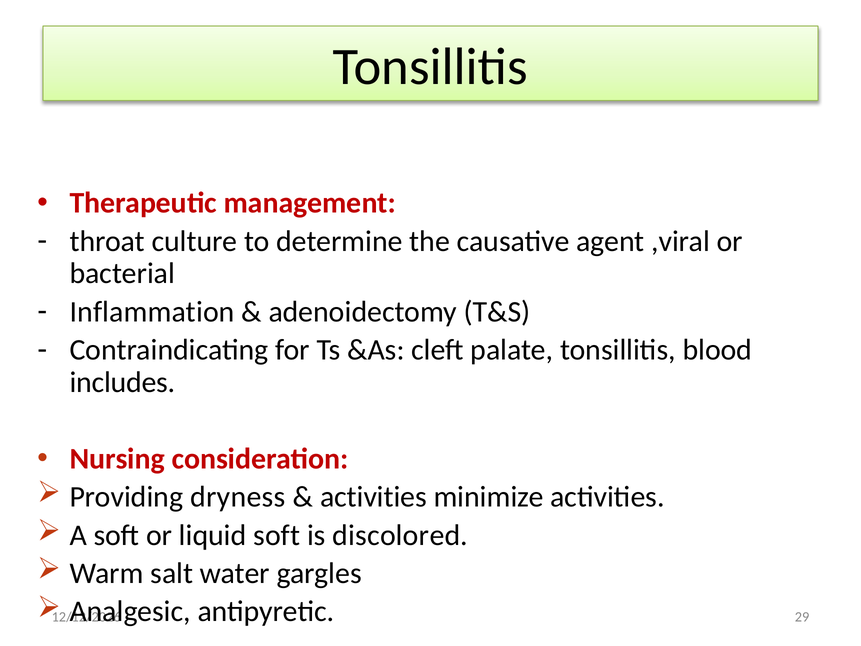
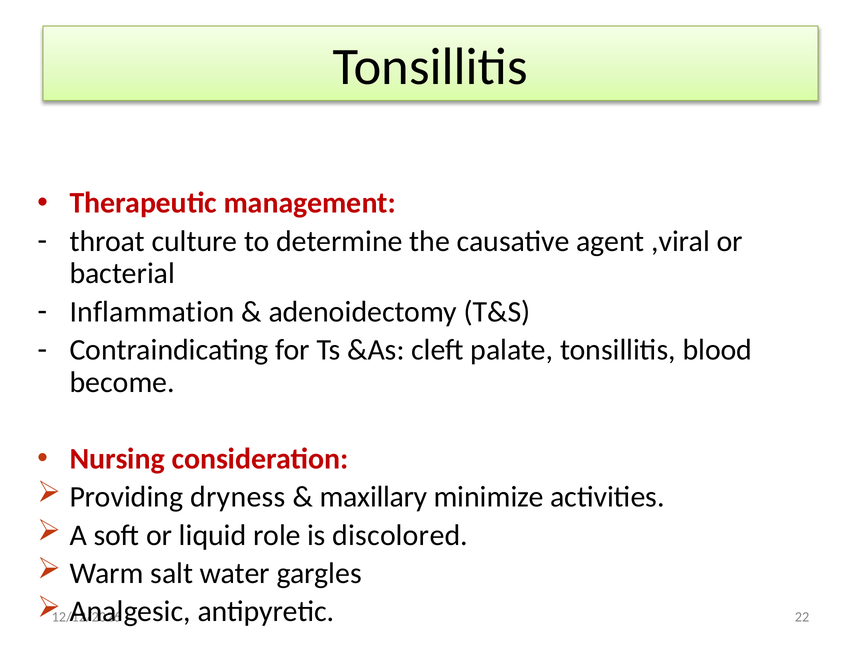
includes: includes -> become (122, 382)
activities: activities -> maxillary (374, 497)
liquid soft: soft -> role (277, 535)
29: 29 -> 22 (802, 617)
